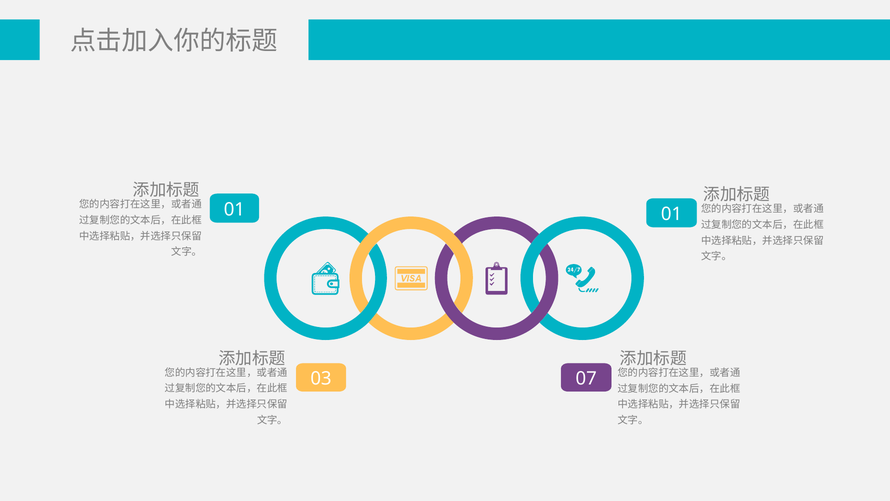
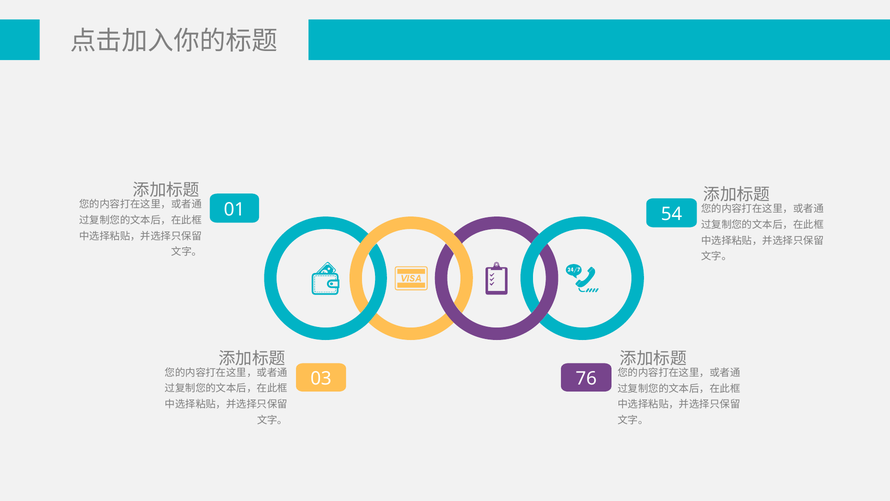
01 01: 01 -> 54 (672, 214)
07: 07 -> 76 (586, 379)
